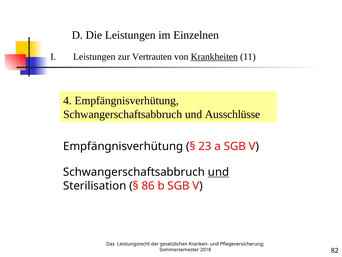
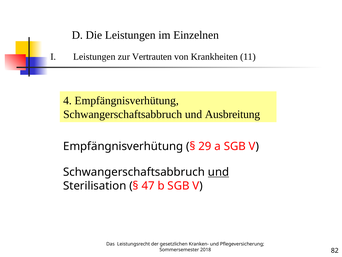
Krankheiten underline: present -> none (214, 56)
Ausschlüsse: Ausschlüsse -> Ausbreitung (232, 114)
23: 23 -> 29 (205, 146)
86: 86 -> 47 (148, 185)
